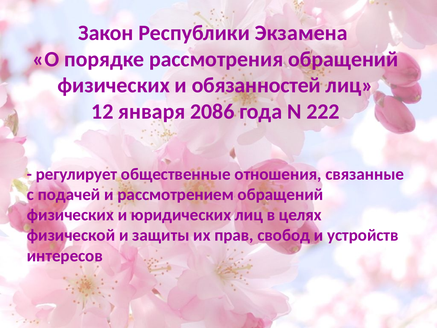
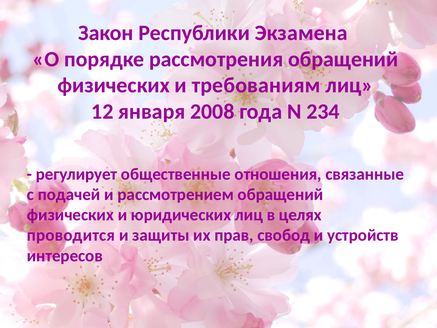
обязанностей: обязанностей -> требованиям (256, 85)
2086: 2086 -> 2008 (212, 112)
222: 222 -> 234 (323, 112)
физической: физической -> проводится (71, 235)
